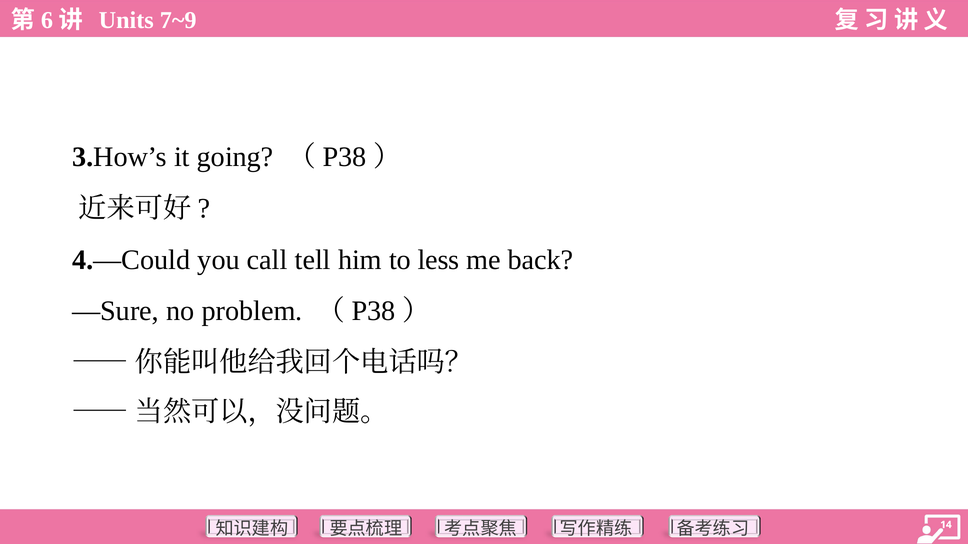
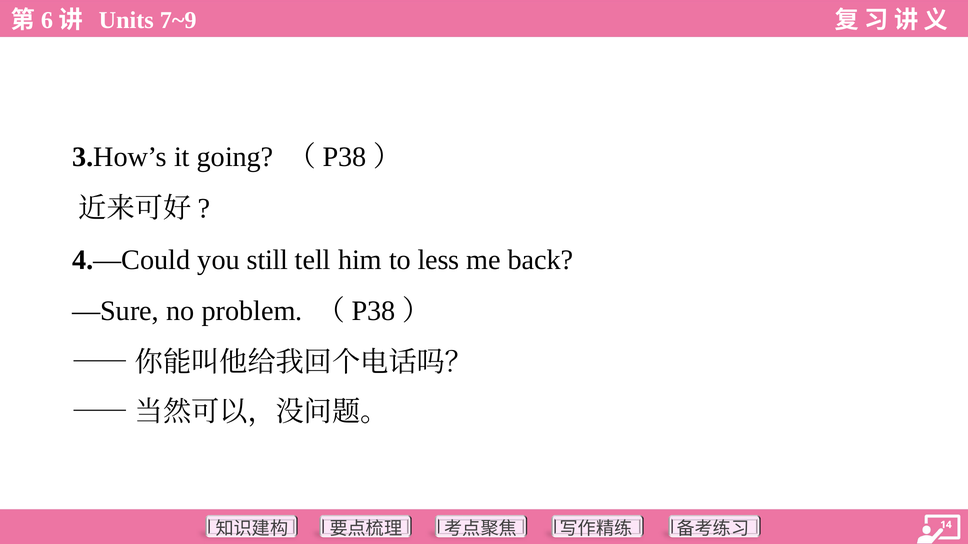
call: call -> still (267, 260)
